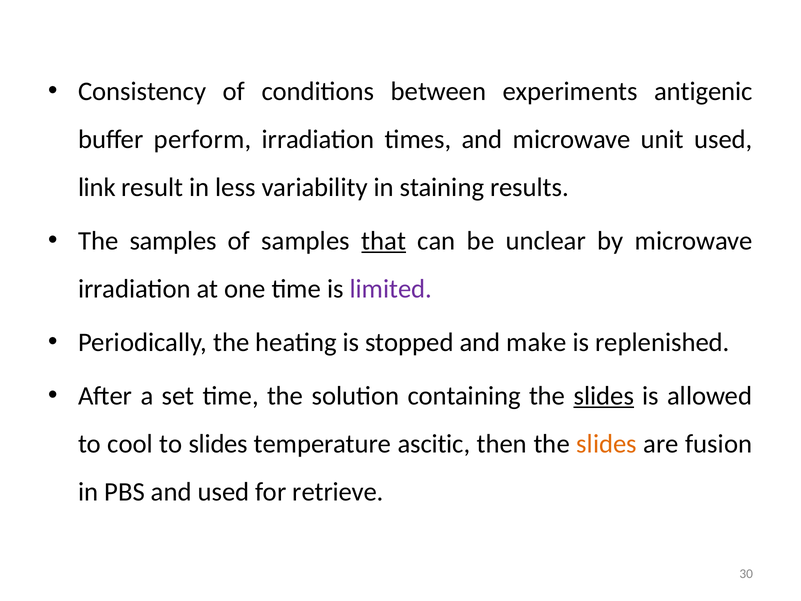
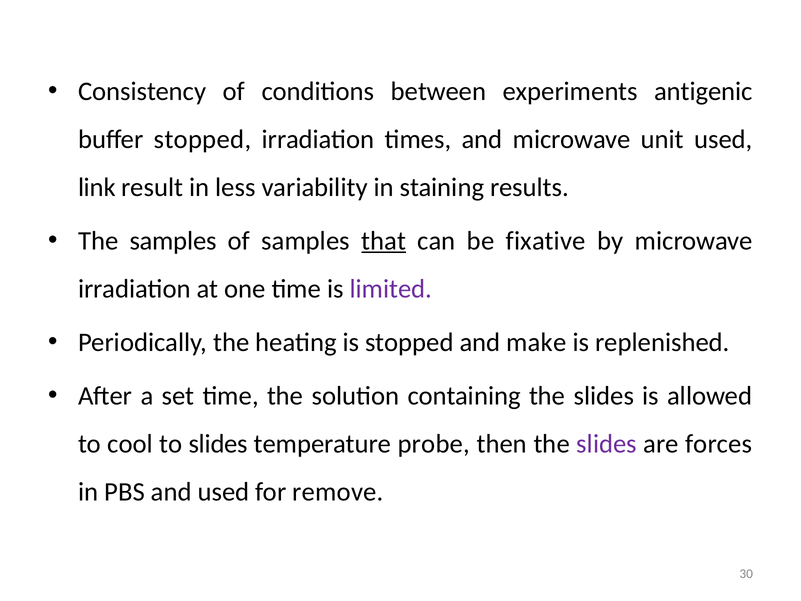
buffer perform: perform -> stopped (203, 139)
unclear: unclear -> fixative (546, 241)
slides underline: present -> none (604, 396)
ascitic: ascitic -> probe (434, 444)
slides colour: orange -> purple (607, 444)
fusion: fusion -> forces (719, 444)
retrieve: retrieve -> remove (338, 492)
